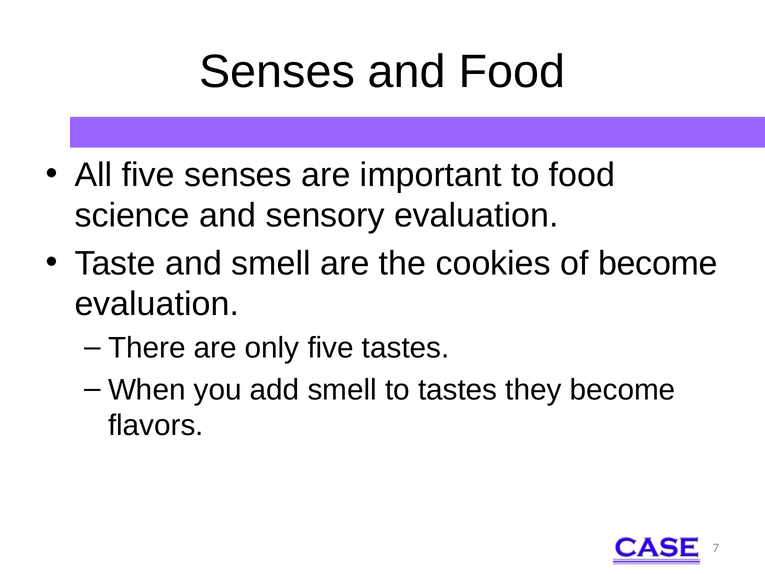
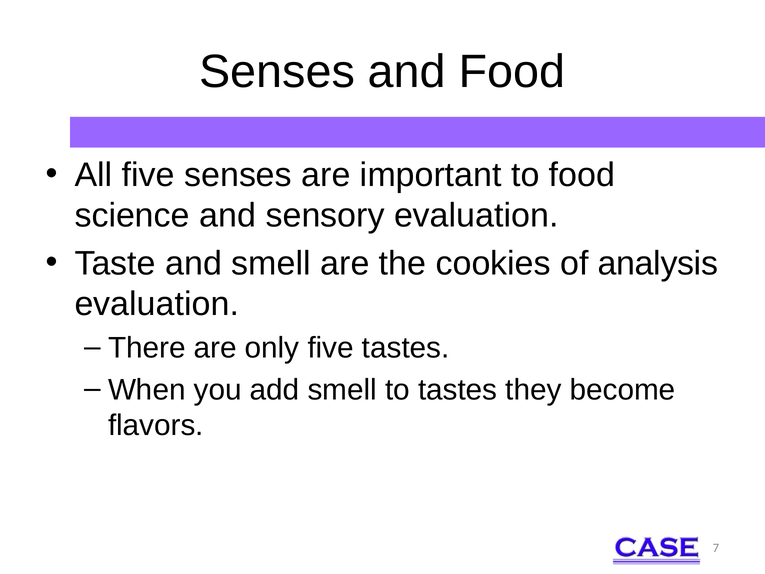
of become: become -> analysis (658, 263)
